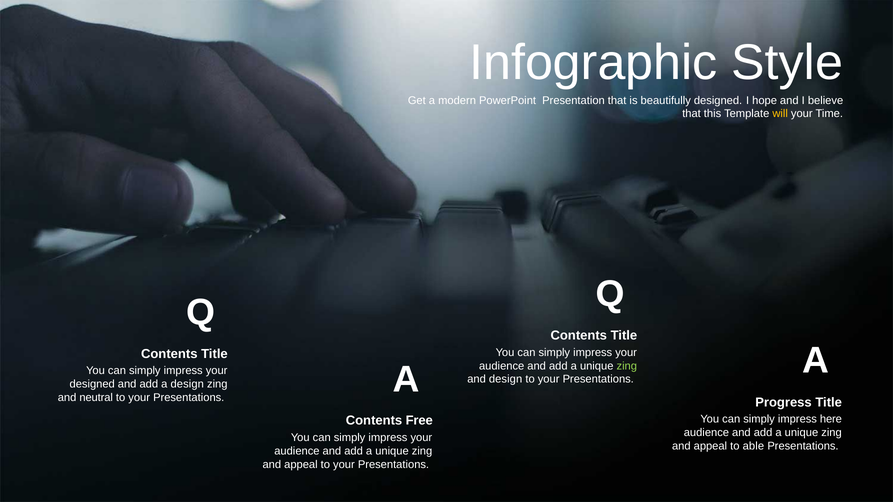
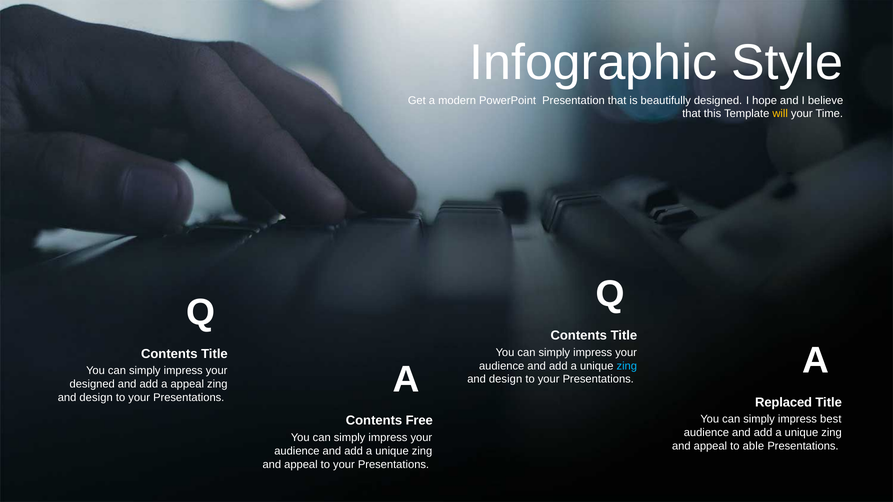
zing colour: light green -> light blue (627, 366)
a design: design -> appeal (187, 384)
neutral: neutral -> design (96, 398)
Progress: Progress -> Replaced (784, 403)
here: here -> best (831, 420)
